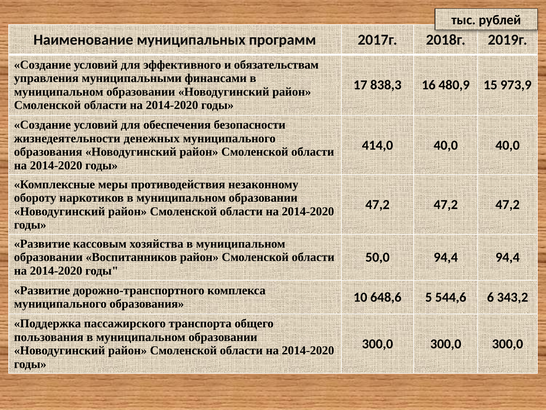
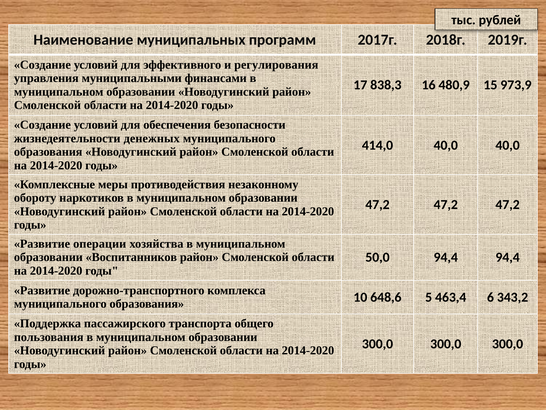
обязательствам: обязательствам -> регулирования (276, 65)
кассовым: кассовым -> операции (100, 244)
544,6: 544,6 -> 463,4 (451, 297)
